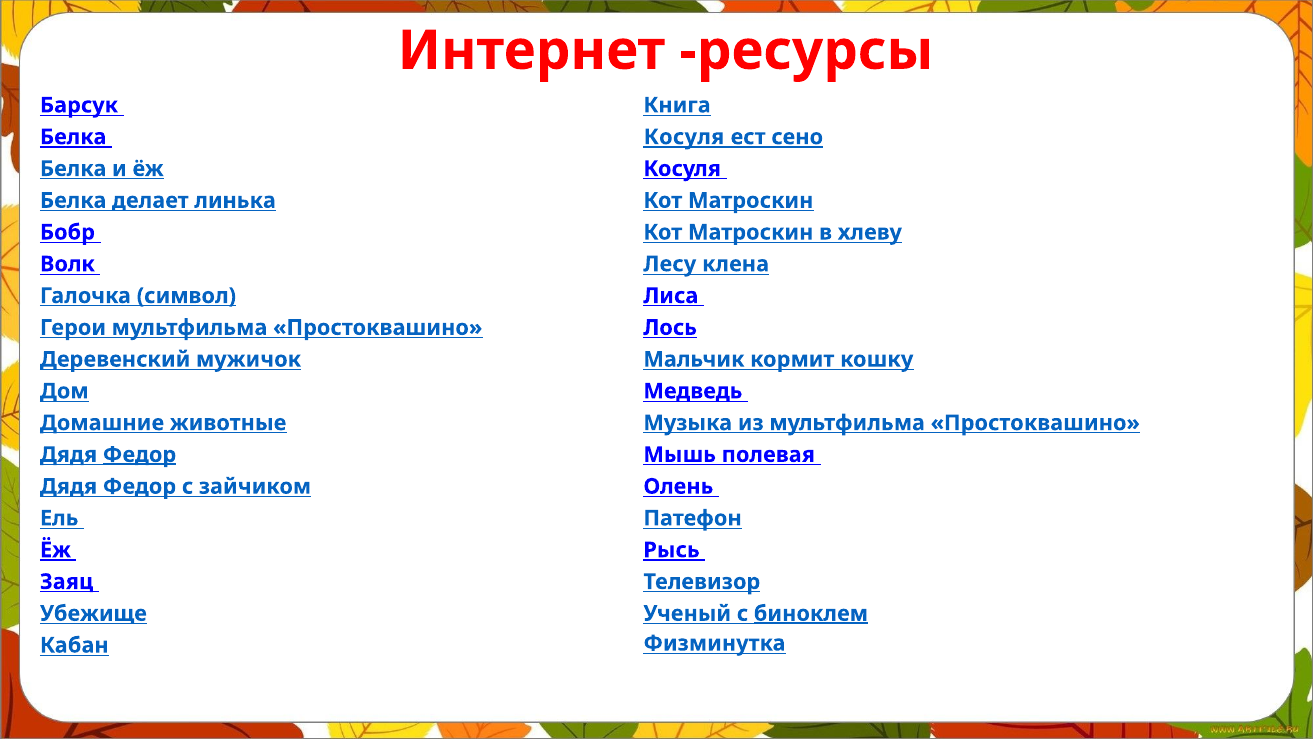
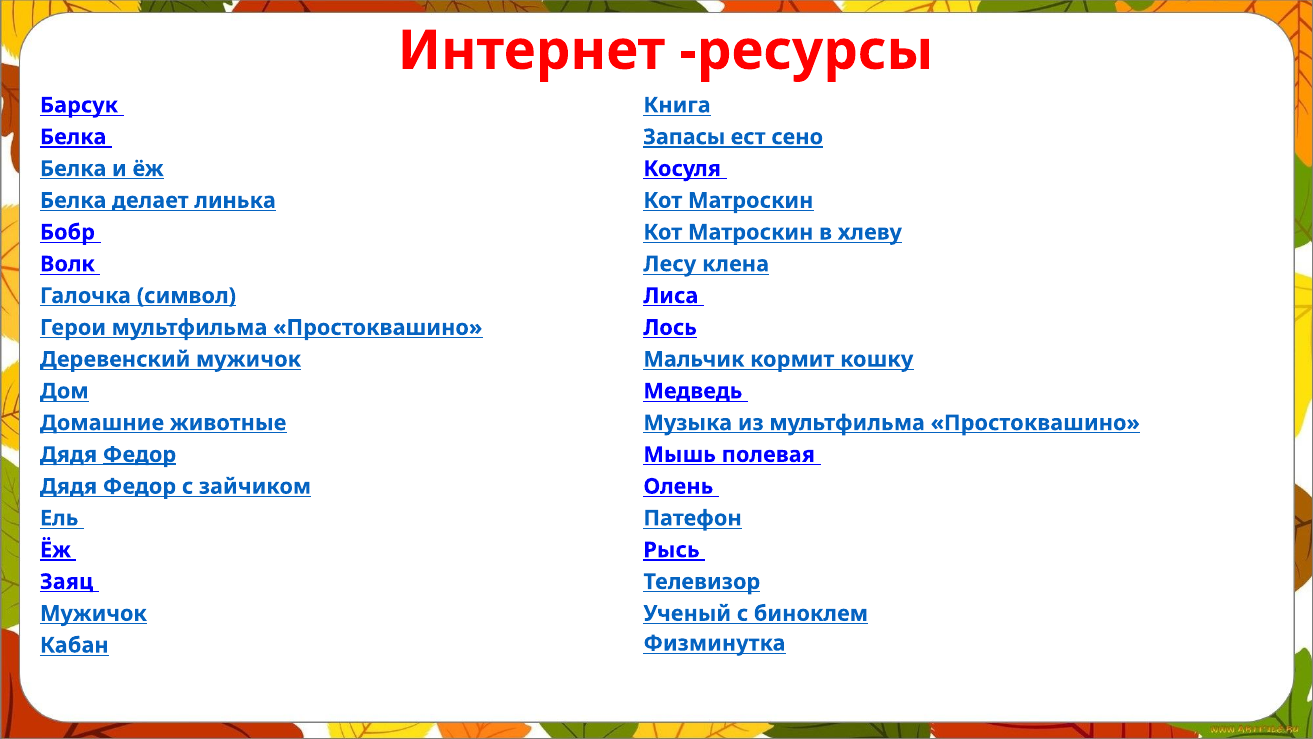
Косуля: Косуля -> Запасы (684, 137)
Убежище: Убежище -> Мужичок (93, 613)
биноклем underline: present -> none (811, 613)
